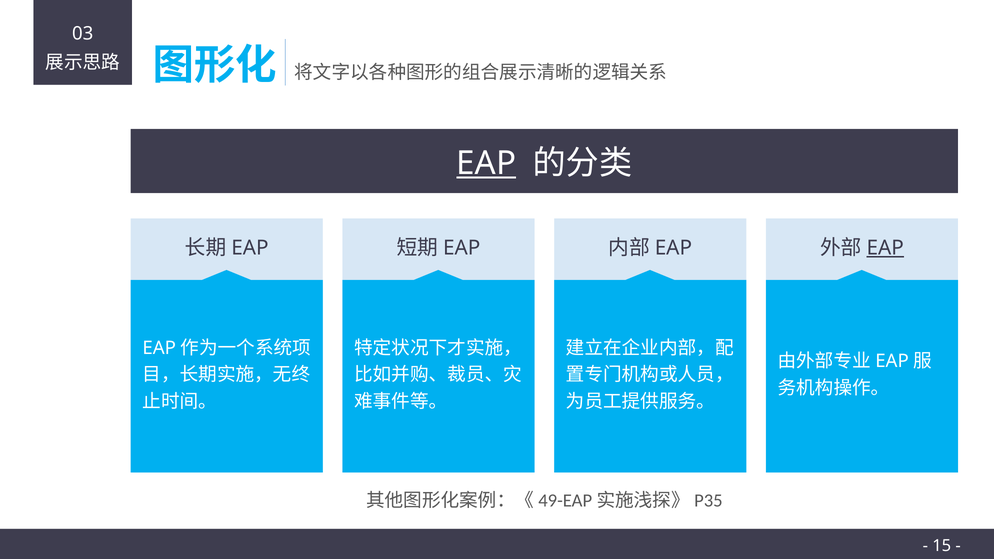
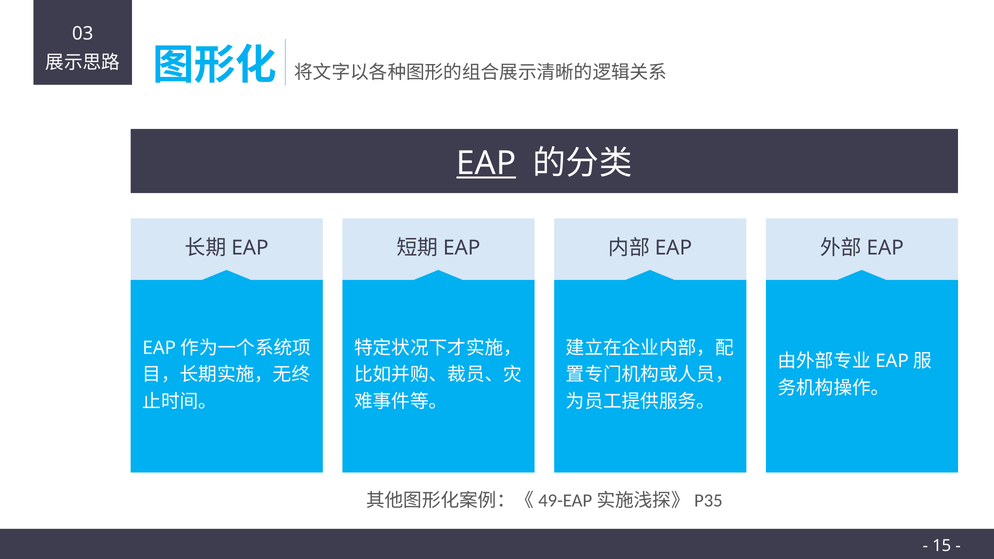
EAP underline: present -> none (885, 248)
